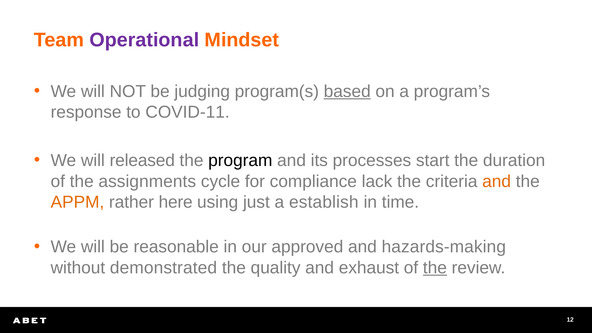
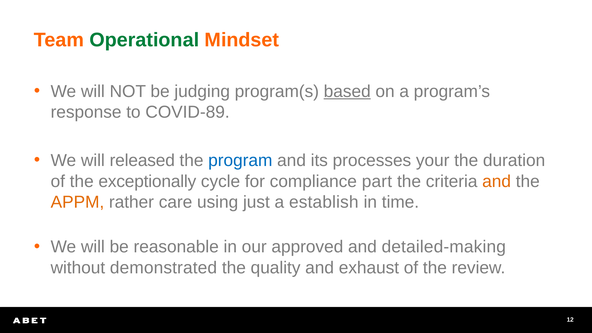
Operational colour: purple -> green (144, 40)
COVID-11: COVID-11 -> COVID-89 (188, 112)
program colour: black -> blue (240, 161)
start: start -> your (433, 161)
assignments: assignments -> exceptionally (147, 181)
lack: lack -> part (377, 181)
here: here -> care (176, 202)
hazards-making: hazards-making -> detailed-making (444, 247)
the underline: present -> none (435, 268)
